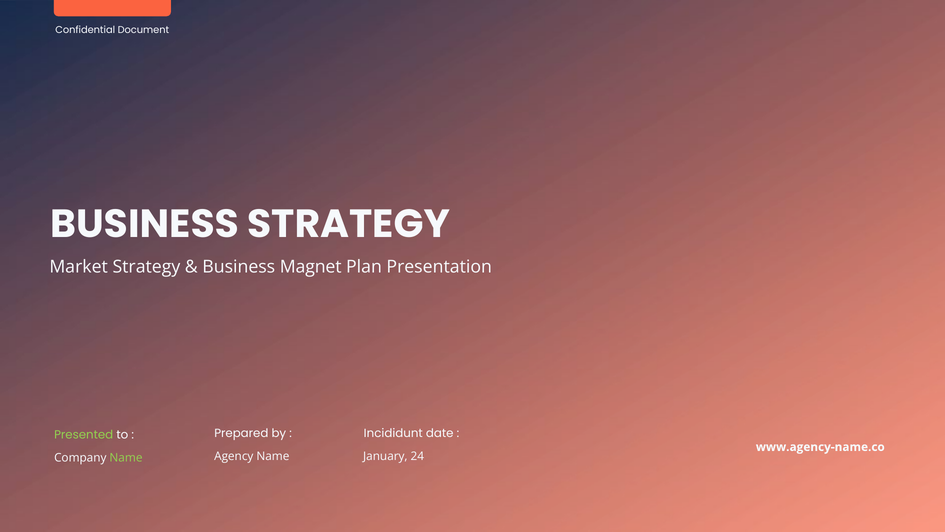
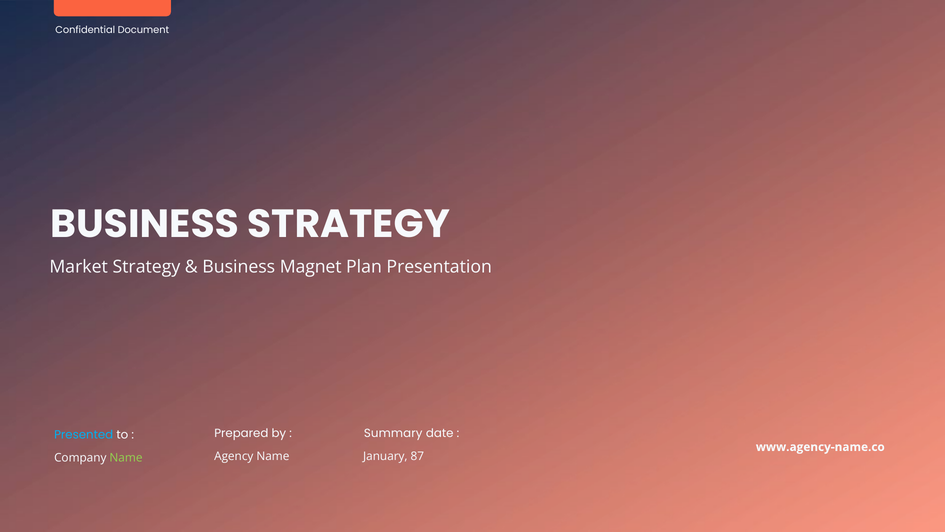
Incididunt: Incididunt -> Summary (393, 433)
Presented colour: light green -> light blue (84, 434)
24: 24 -> 87 (417, 456)
